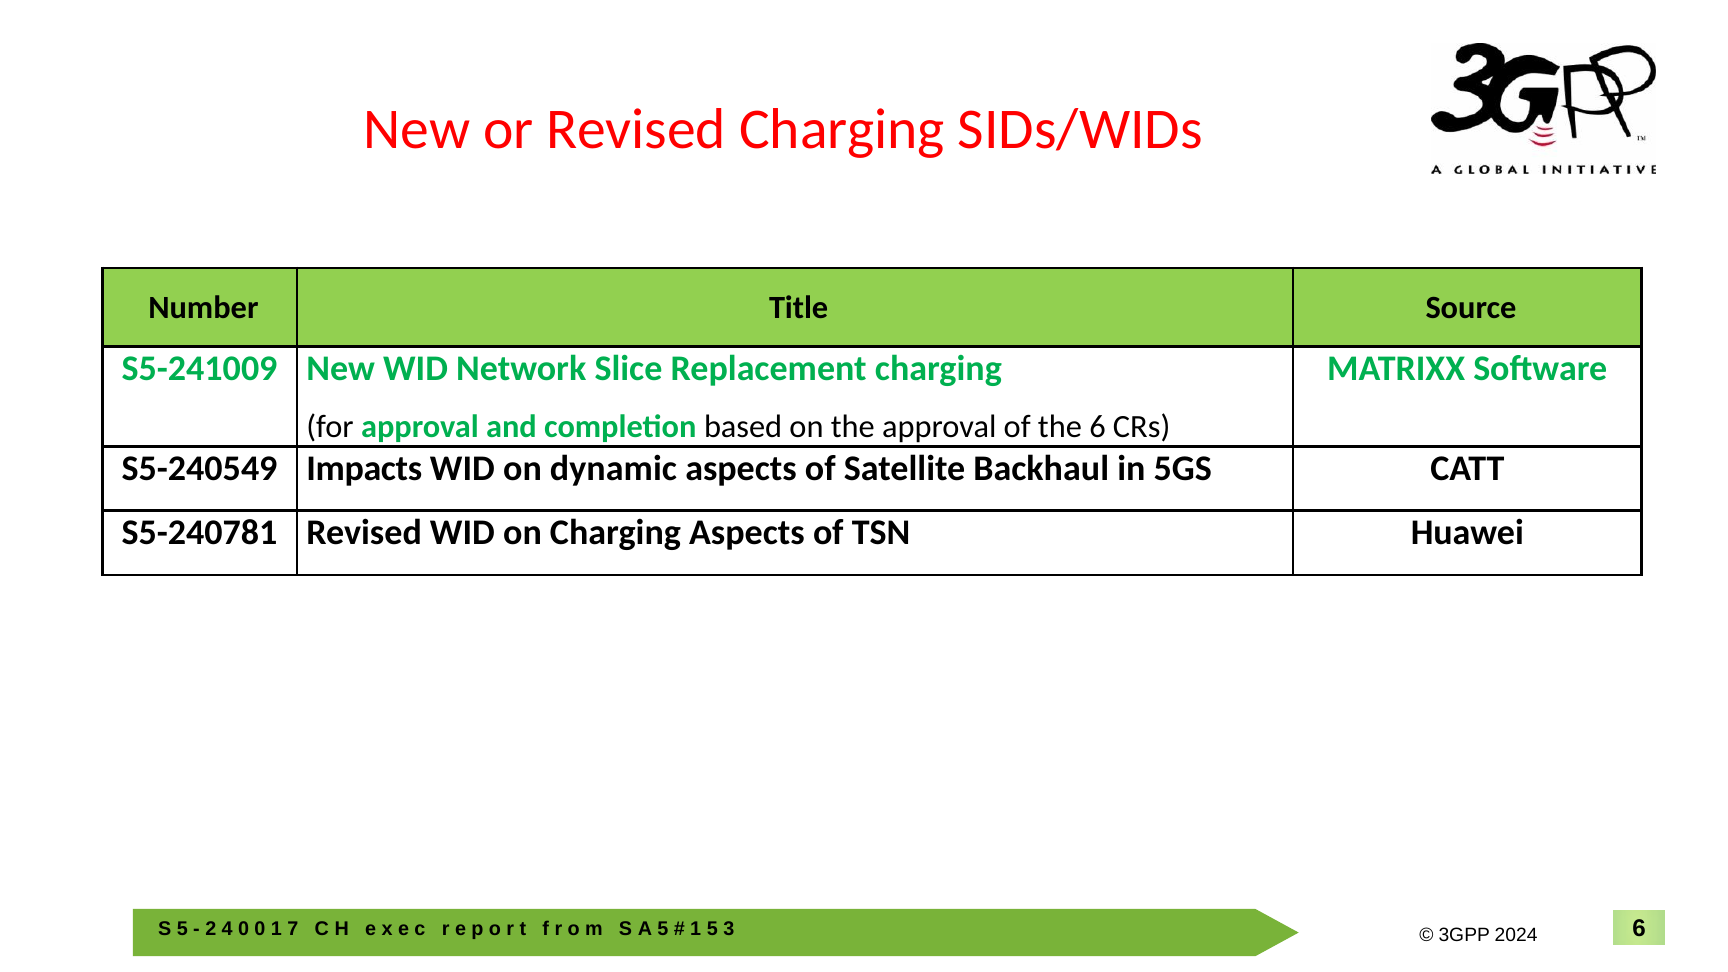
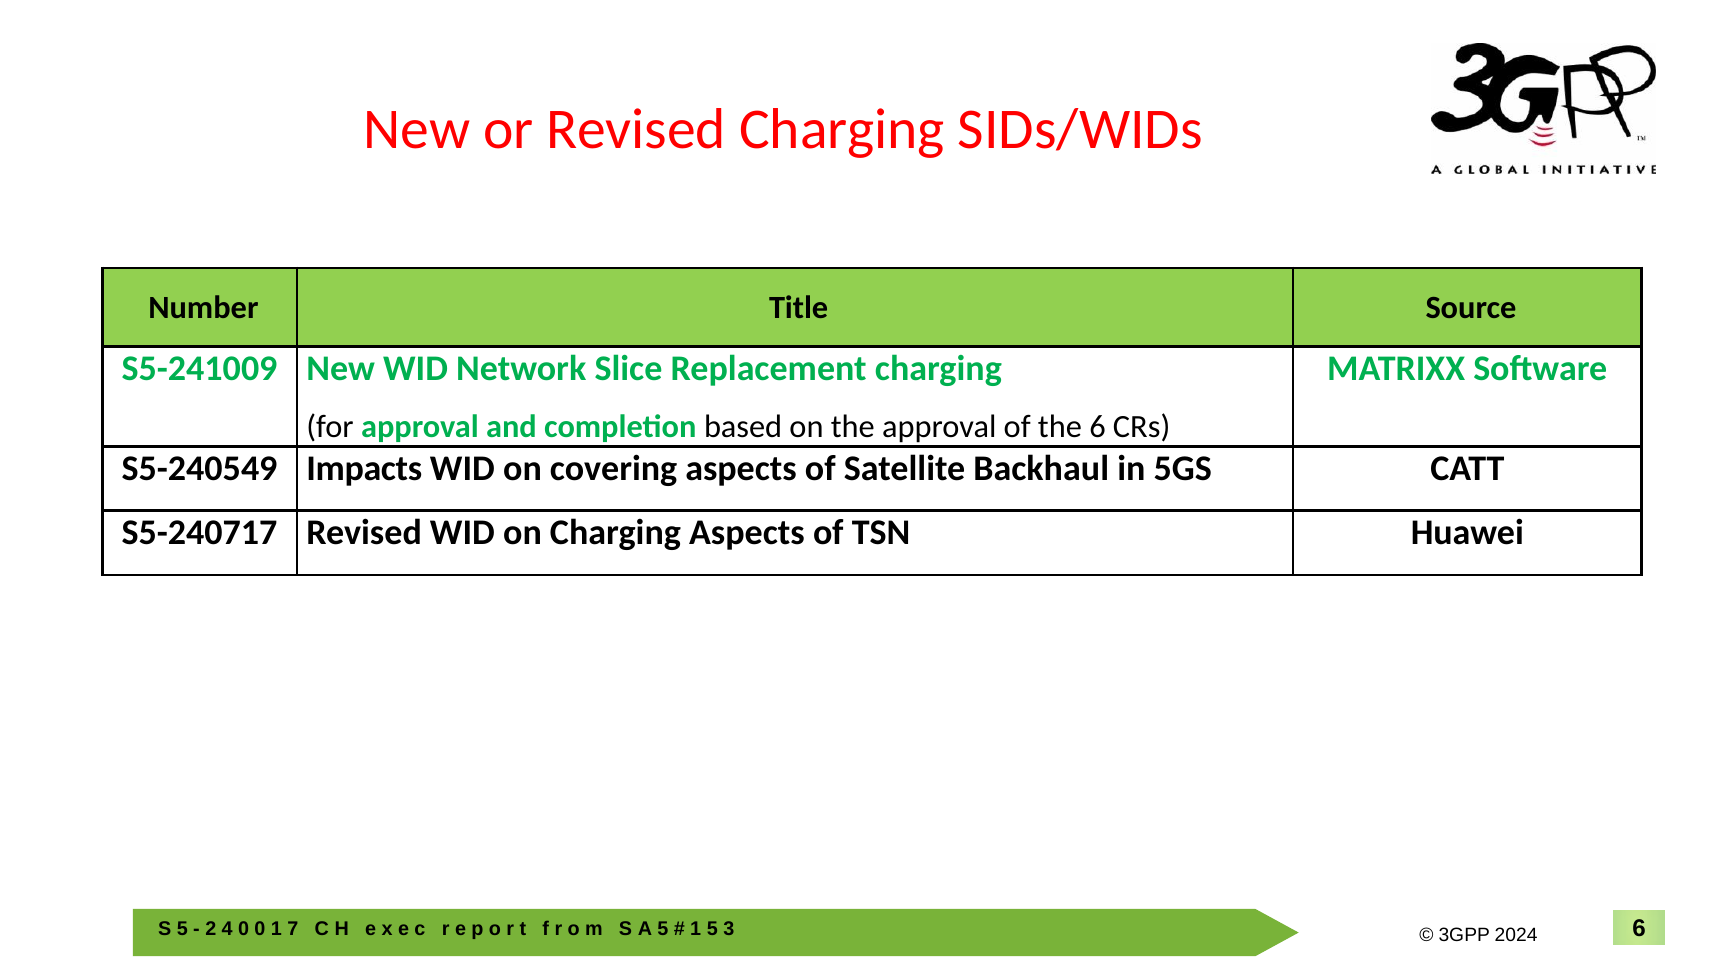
dynamic: dynamic -> covering (614, 469)
S5-240781: S5-240781 -> S5-240717 (200, 533)
